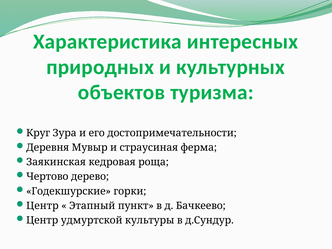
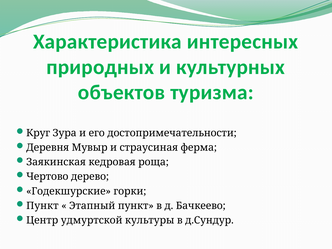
Центр: Центр -> Пункт (42, 206)
